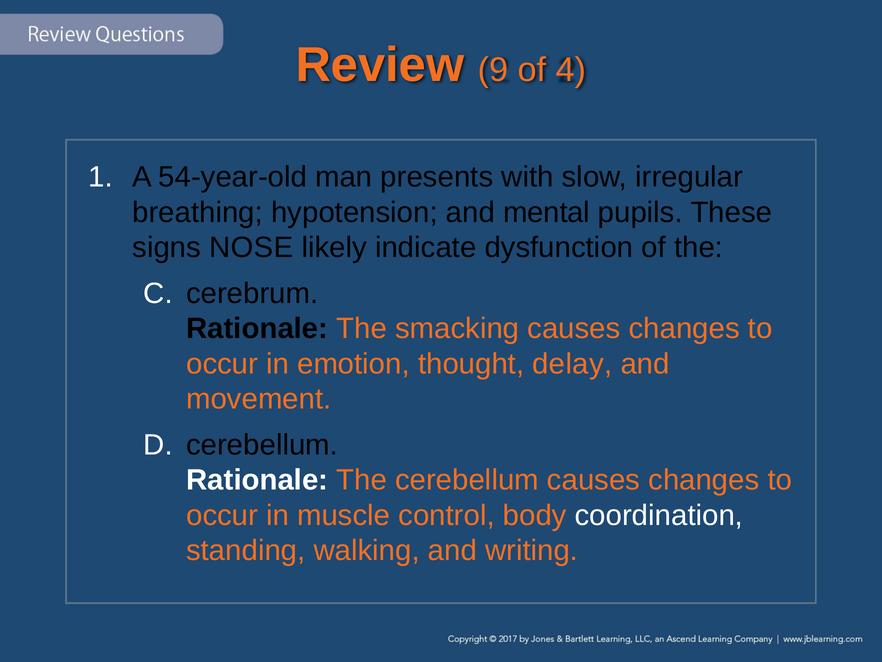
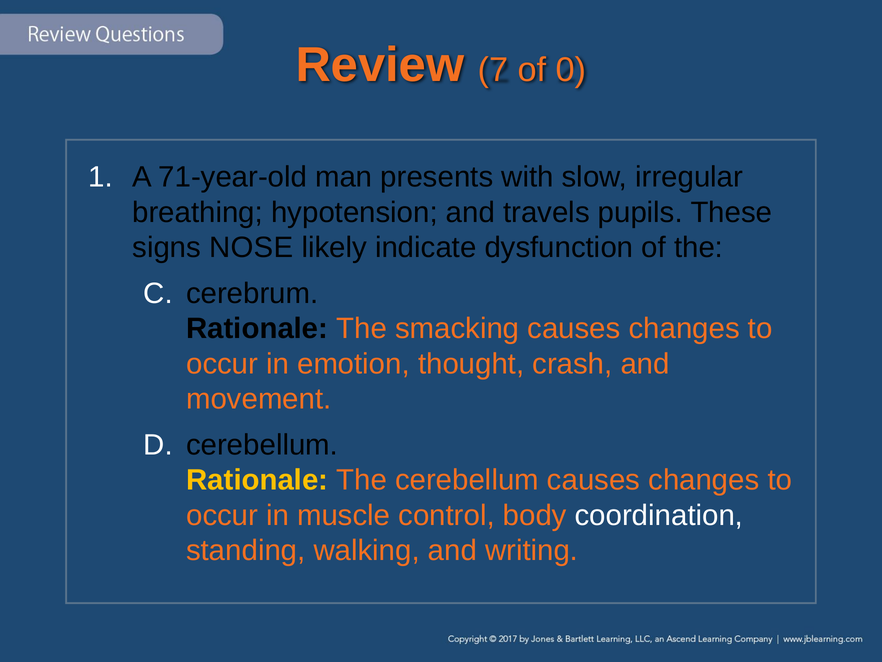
9: 9 -> 7 (493, 70)
4: 4 -> 0 (571, 70)
54-year-old: 54-year-old -> 71-year-old (233, 177)
mental: mental -> travels (546, 212)
delay: delay -> crash (572, 364)
Rationale colour: white -> yellow (257, 480)
